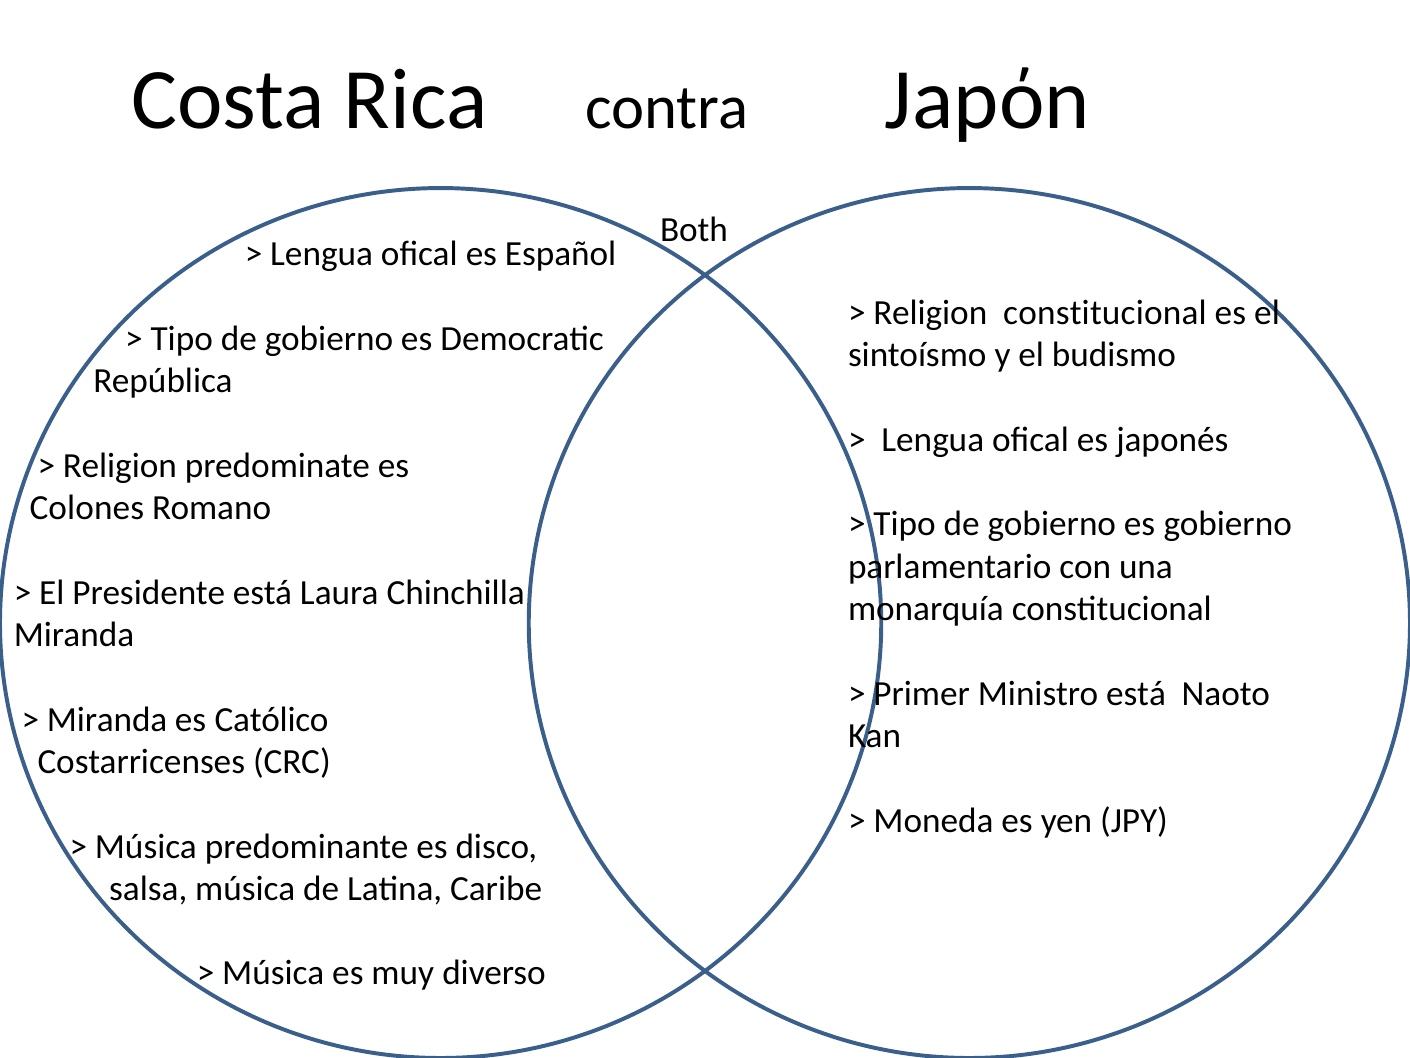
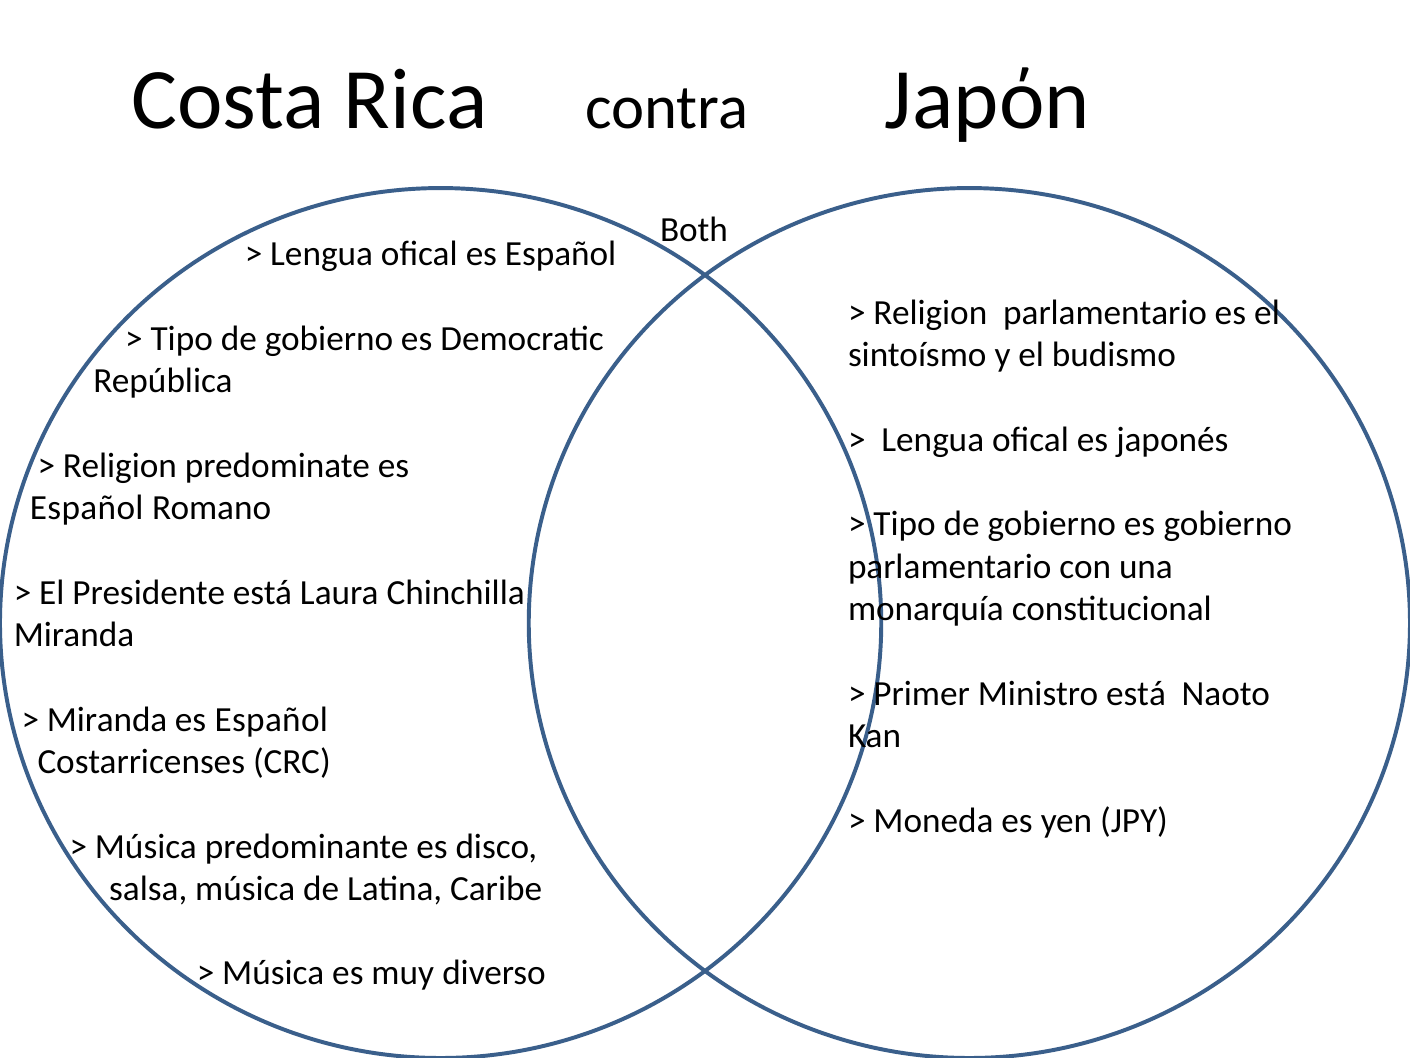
Religion constitucional: constitucional -> parlamentario (1105, 313)
Colones: Colones -> Español (87, 508)
Católico: Católico -> Español (271, 719)
